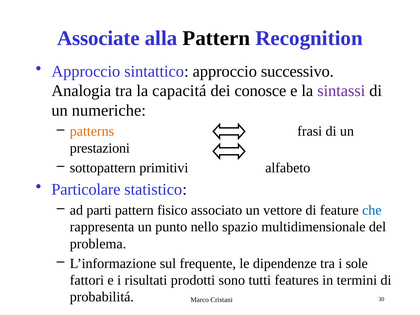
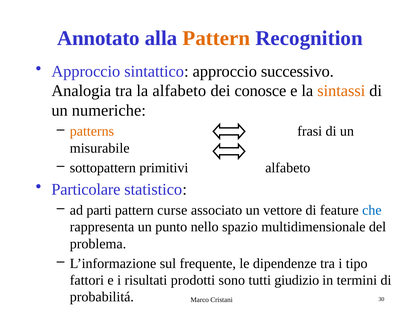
Associate: Associate -> Annotato (98, 38)
Pattern colour: black -> orange (216, 38)
la capacitá: capacitá -> alfabeto (179, 91)
sintassi colour: purple -> orange (341, 91)
prestazioni: prestazioni -> misurabile (100, 148)
fisico: fisico -> curse (172, 210)
sole: sole -> tipo (357, 263)
features: features -> giudizio (297, 280)
